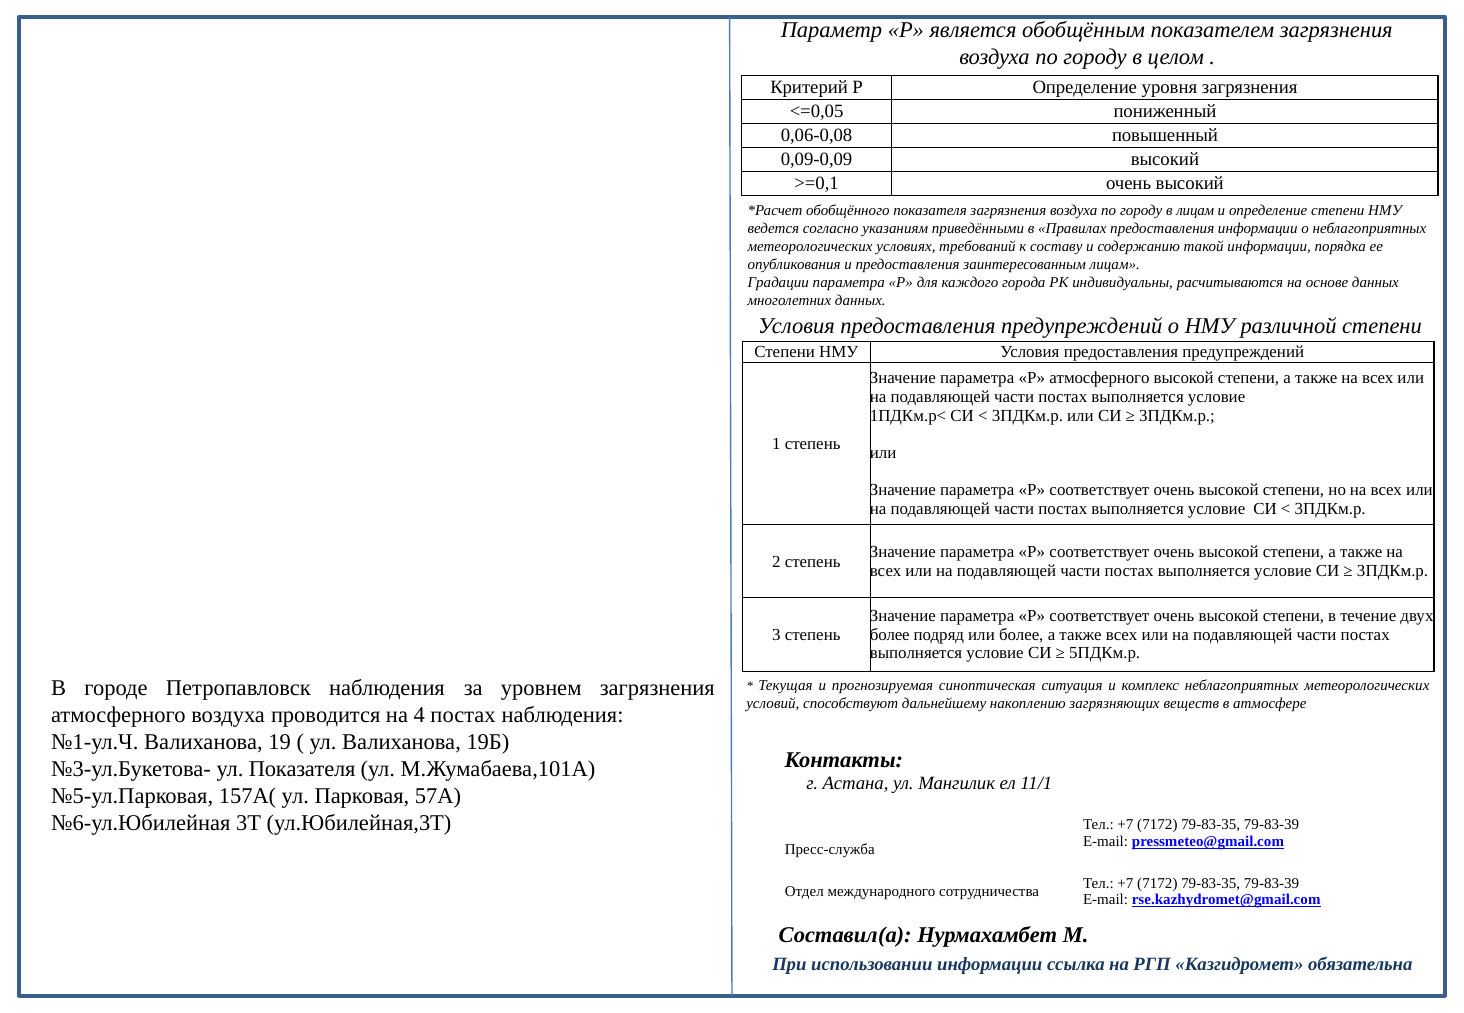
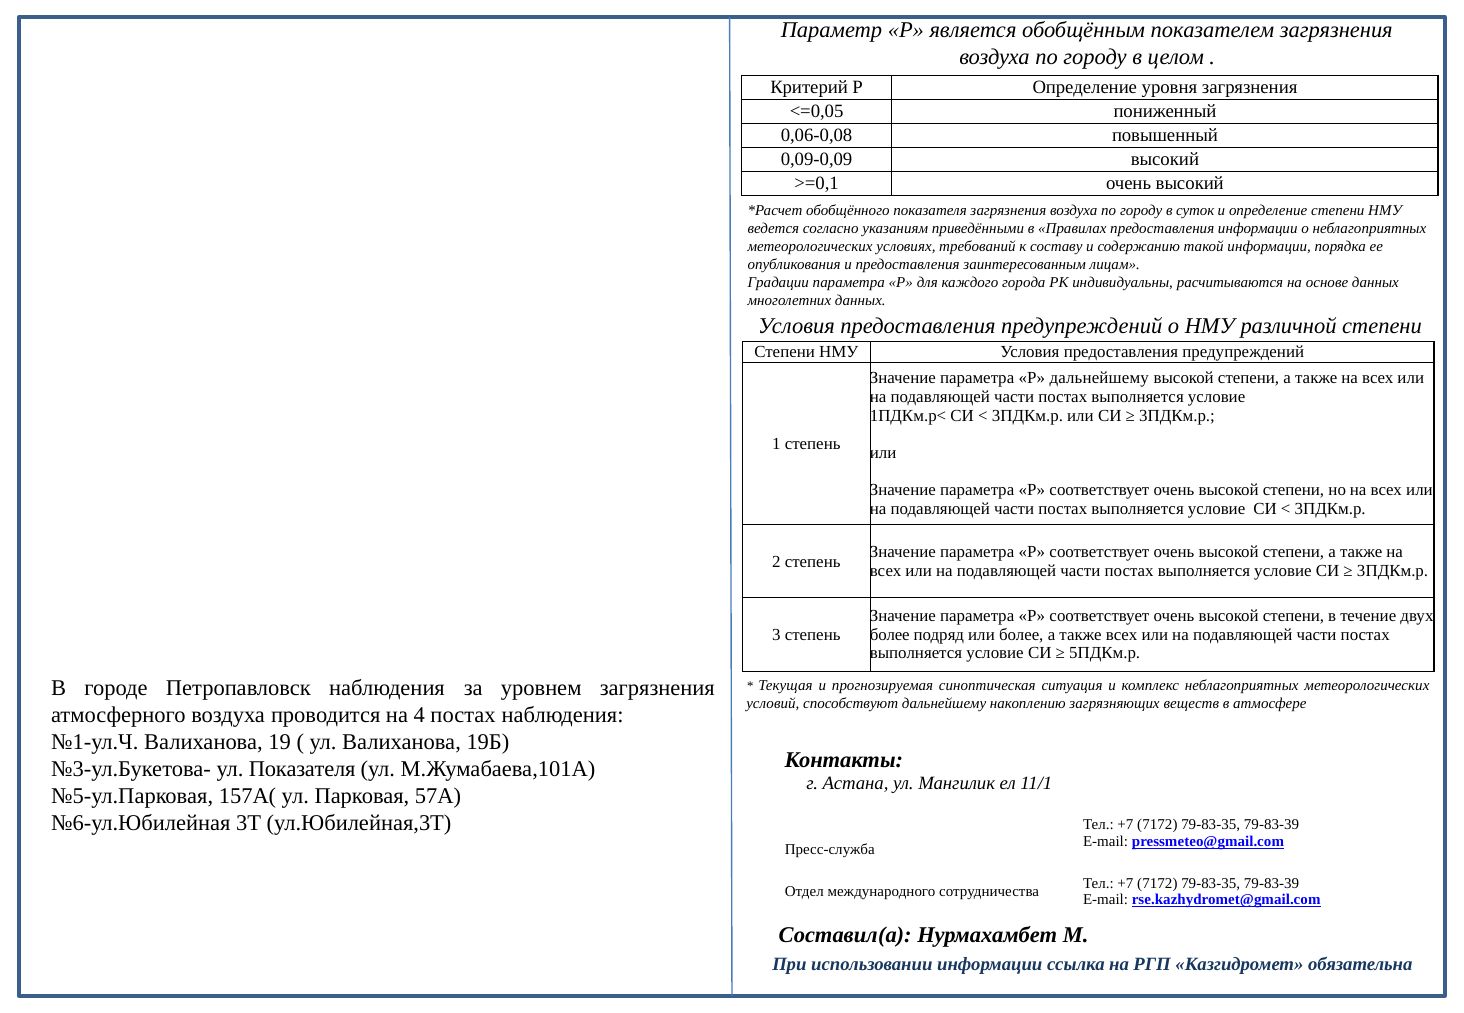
в лицам: лицам -> суток (1195, 210)
Р атмосферного: атмосферного -> дальнейшему (1099, 378)
